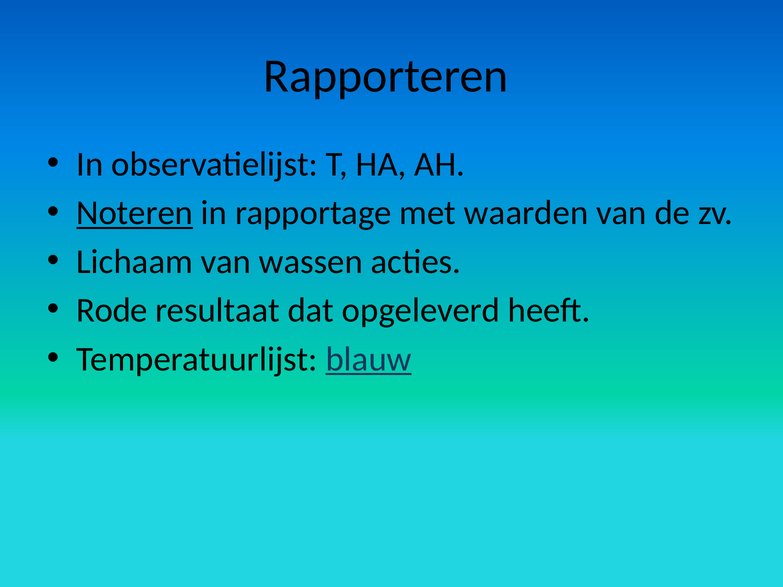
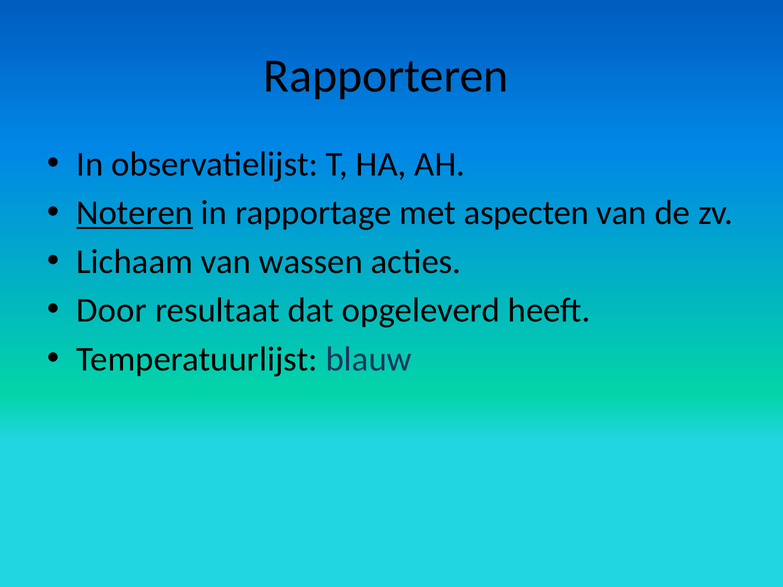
waarden: waarden -> aspecten (526, 213)
Rode: Rode -> Door (112, 310)
blauw underline: present -> none (369, 359)
